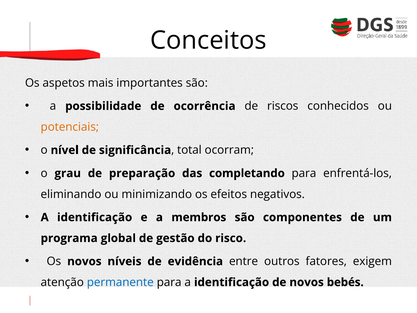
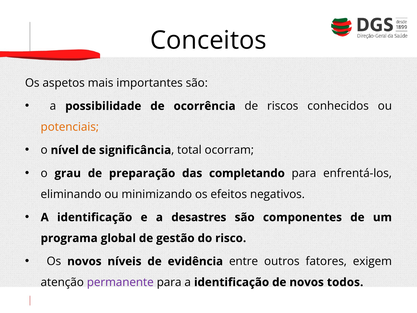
membros: membros -> desastres (199, 217)
permanente colour: blue -> purple (120, 282)
bebés: bebés -> todos (345, 282)
